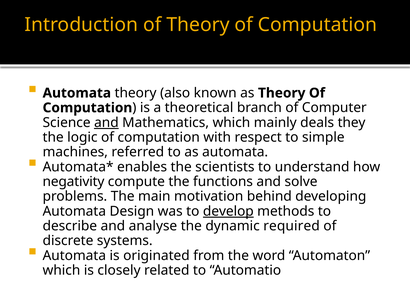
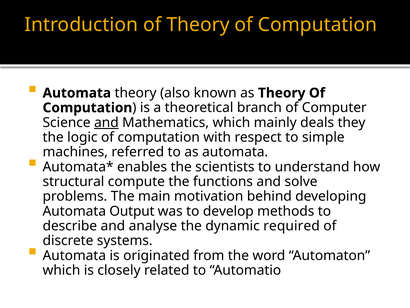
negativity: negativity -> structural (73, 181)
Design: Design -> Output (132, 211)
develop underline: present -> none (228, 211)
